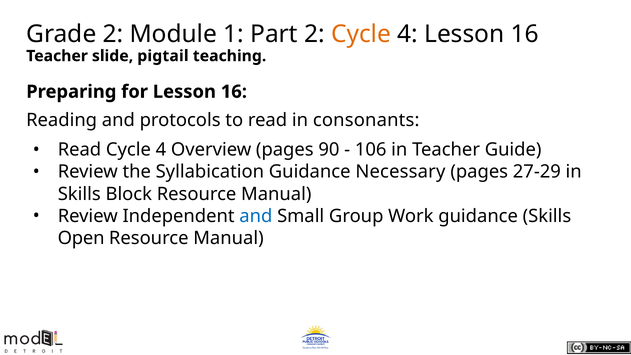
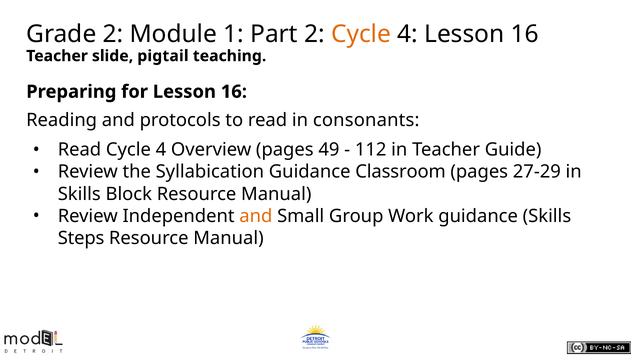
90: 90 -> 49 (329, 150)
106: 106 -> 112 (371, 150)
Necessary: Necessary -> Classroom (401, 172)
and colour: blue -> orange (256, 216)
Open: Open -> Steps (81, 238)
